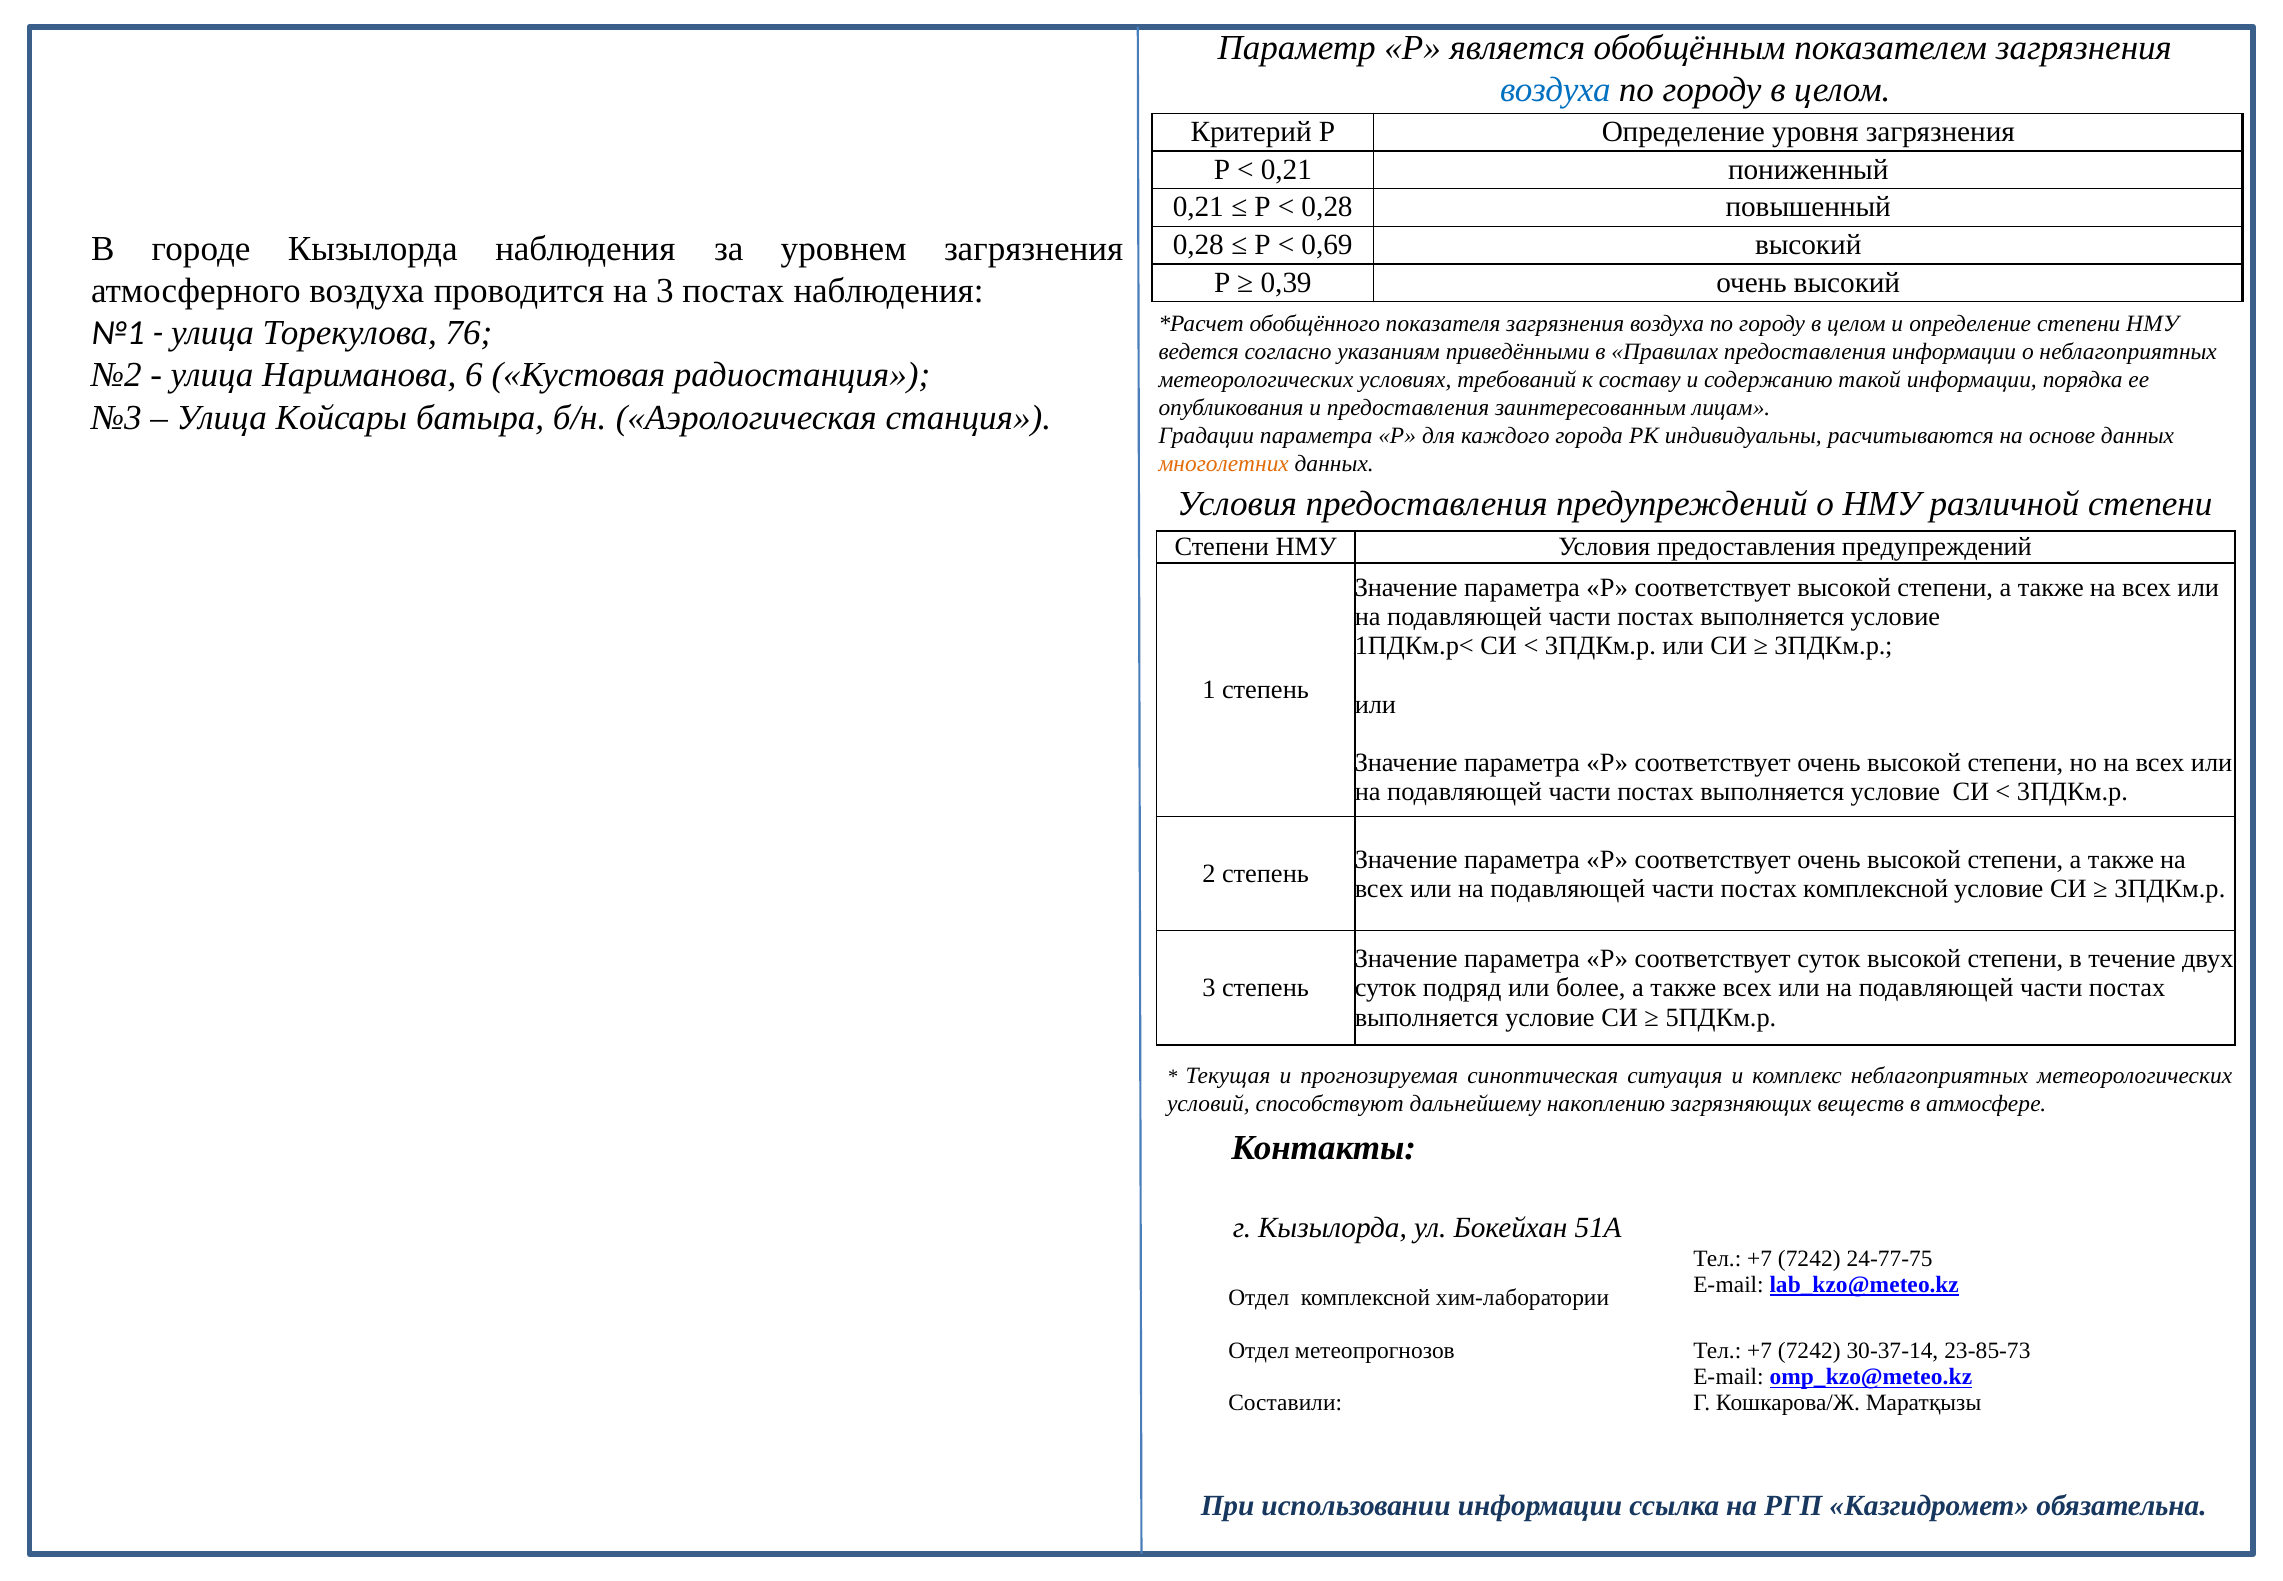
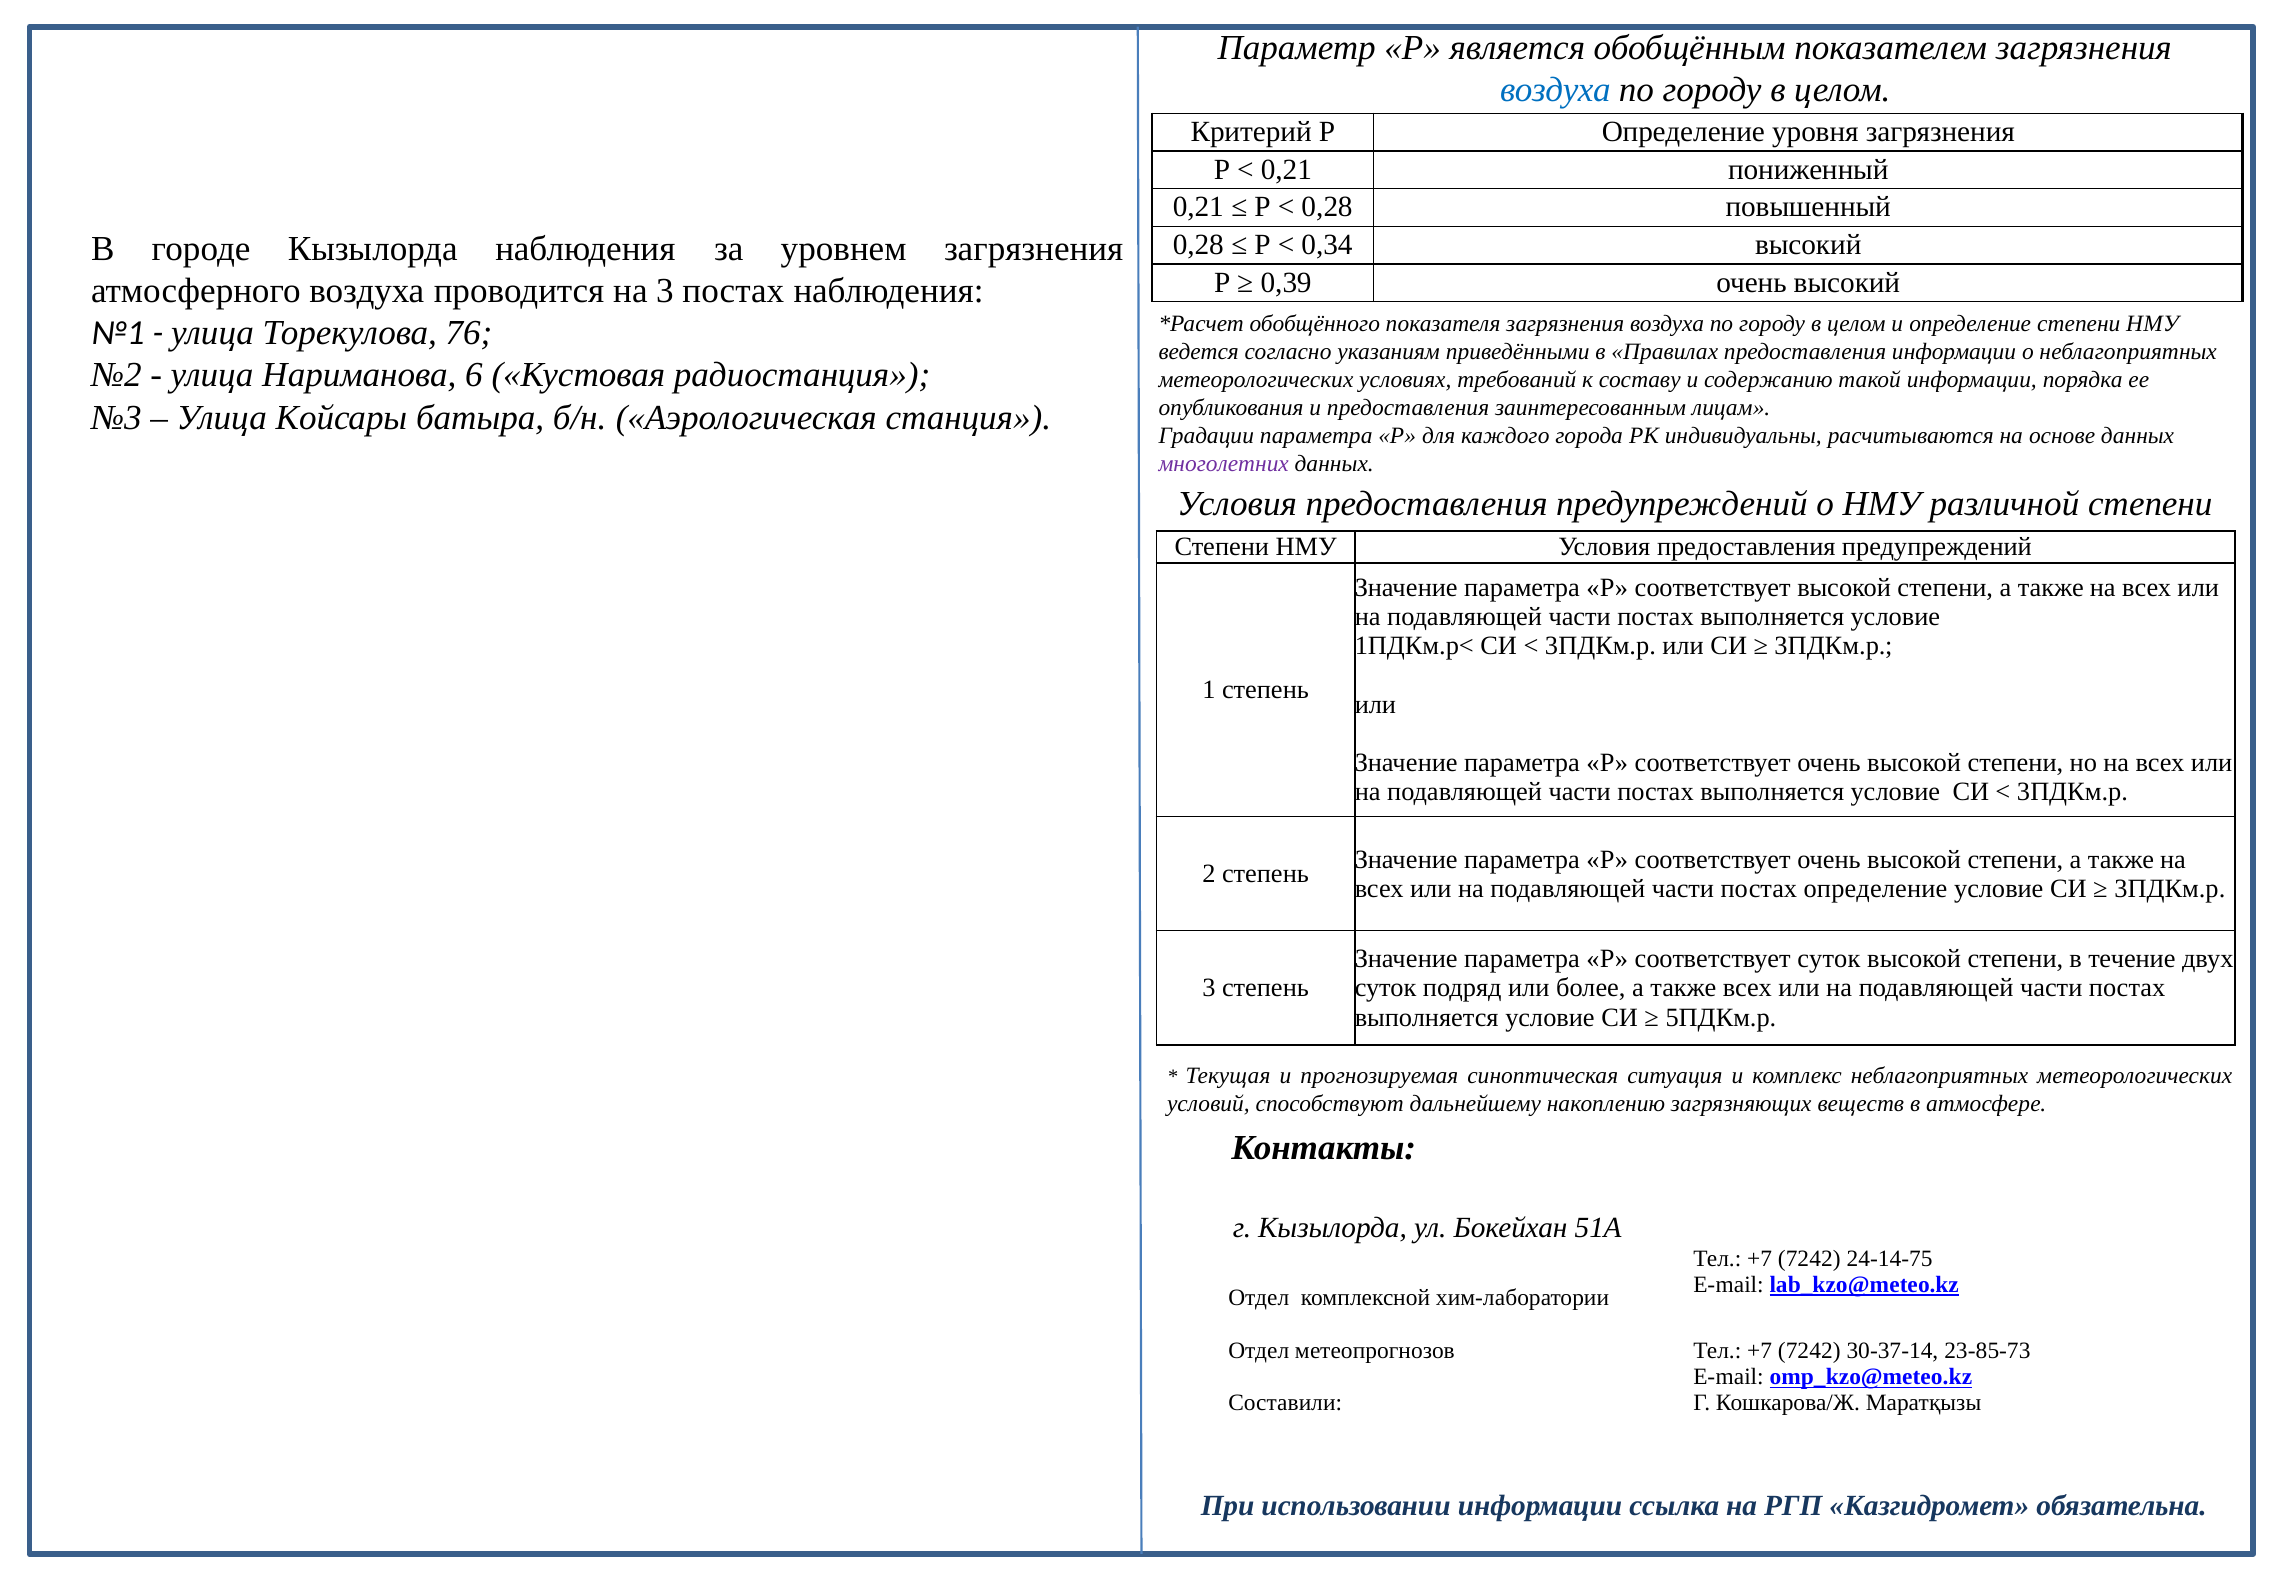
0,69: 0,69 -> 0,34 (1327, 245)
многолетних colour: orange -> purple (1224, 464)
постах комплексной: комплексной -> определение (1875, 888)
24-77-75: 24-77-75 -> 24-14-75 (1890, 1258)
